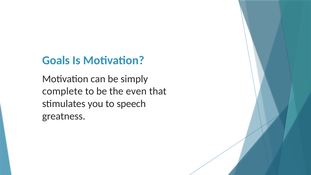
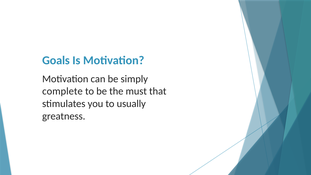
even: even -> must (136, 91)
speech: speech -> usually (131, 104)
